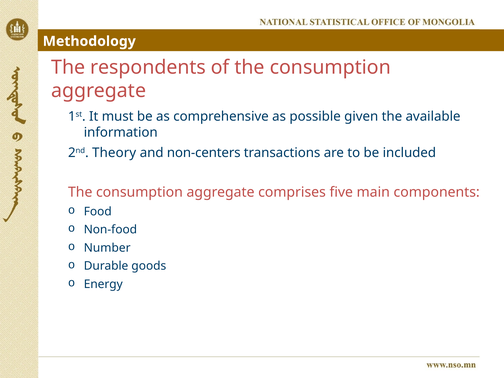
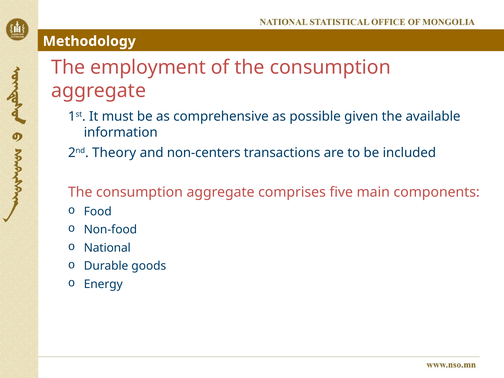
respondents: respondents -> employment (148, 67)
Number: Number -> National (107, 248)
